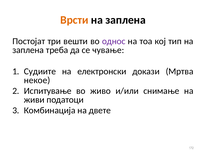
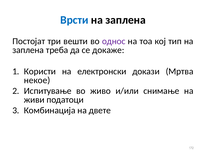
Врсти colour: orange -> blue (74, 20)
чување: чување -> докаже (108, 50)
Судиите: Судиите -> Користи (40, 71)
